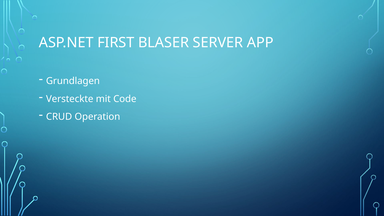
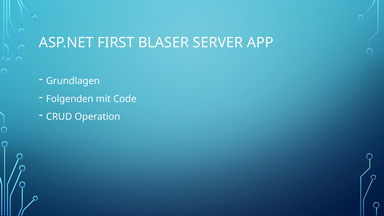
Versteckte: Versteckte -> Folgenden (70, 99)
